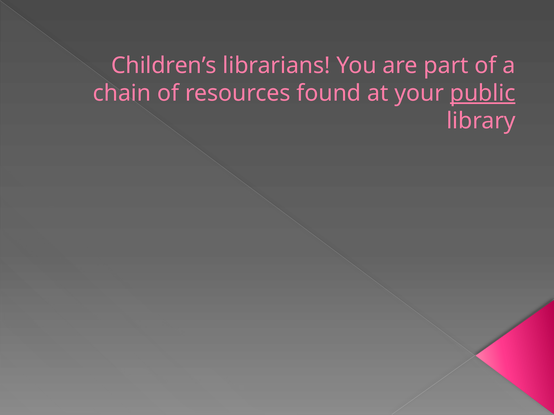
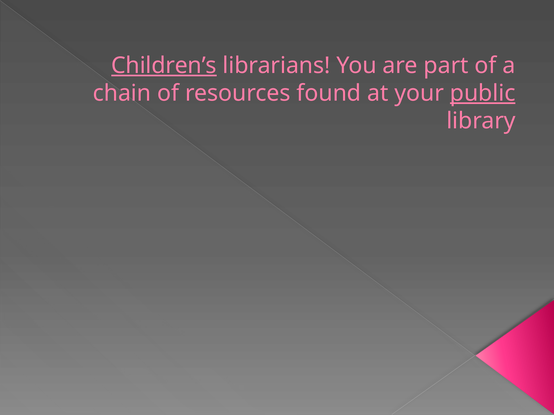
Children’s underline: none -> present (164, 66)
